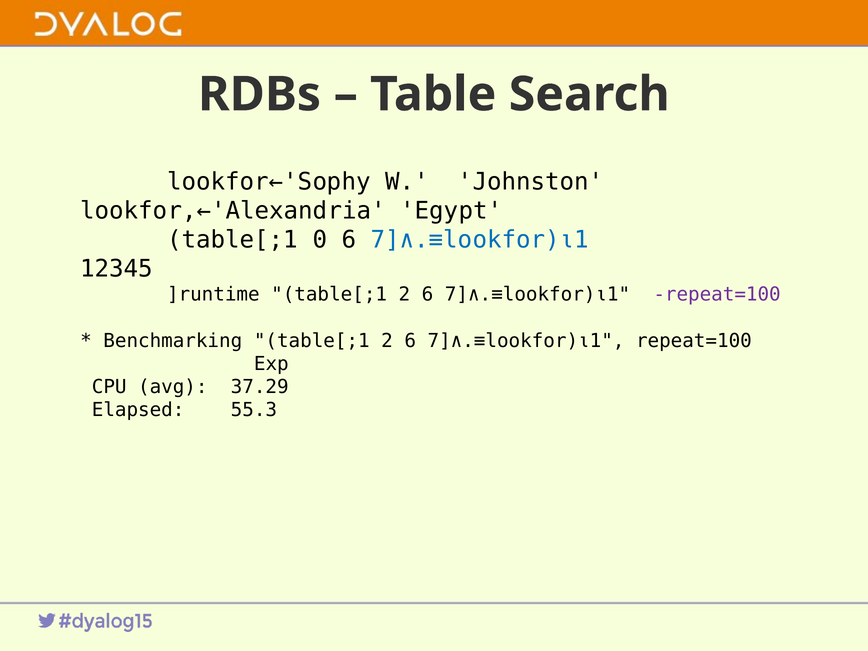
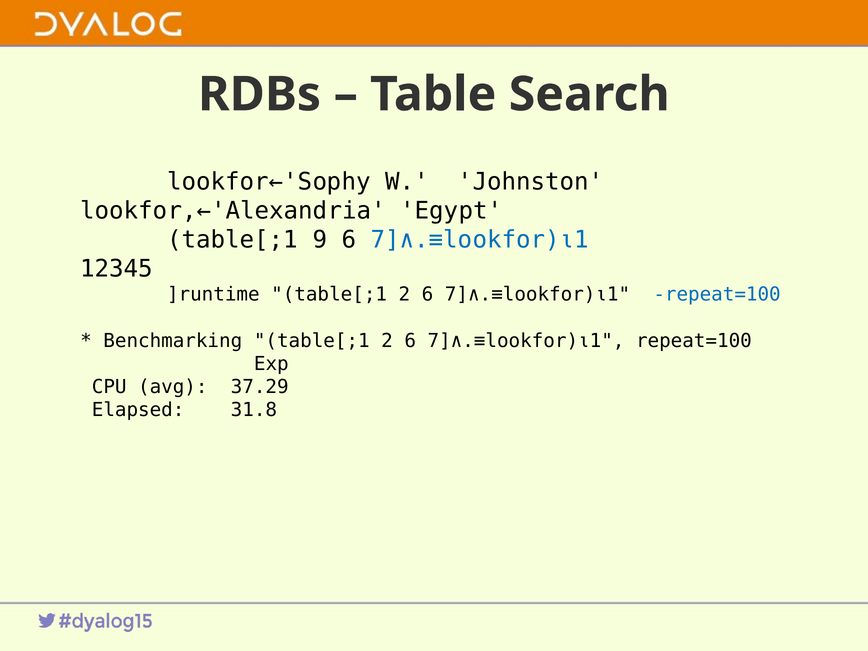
0: 0 -> 9 (320, 240)
repeat=100 colour: purple -> blue (717, 294)
55.3: 55.3 -> 31.8 (254, 410)
